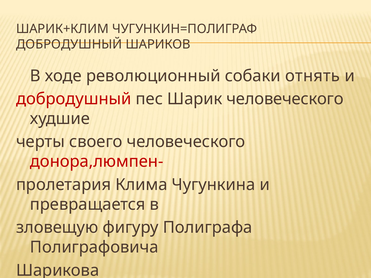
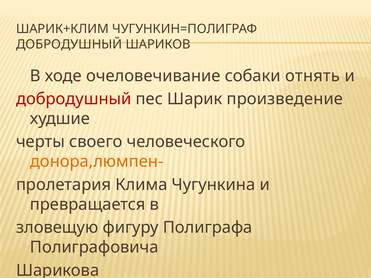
революционный: революционный -> очеловечивание (153, 76)
Шарик человеческого: человеческого -> произведение (285, 99)
донора,люмпен- colour: red -> orange (97, 162)
